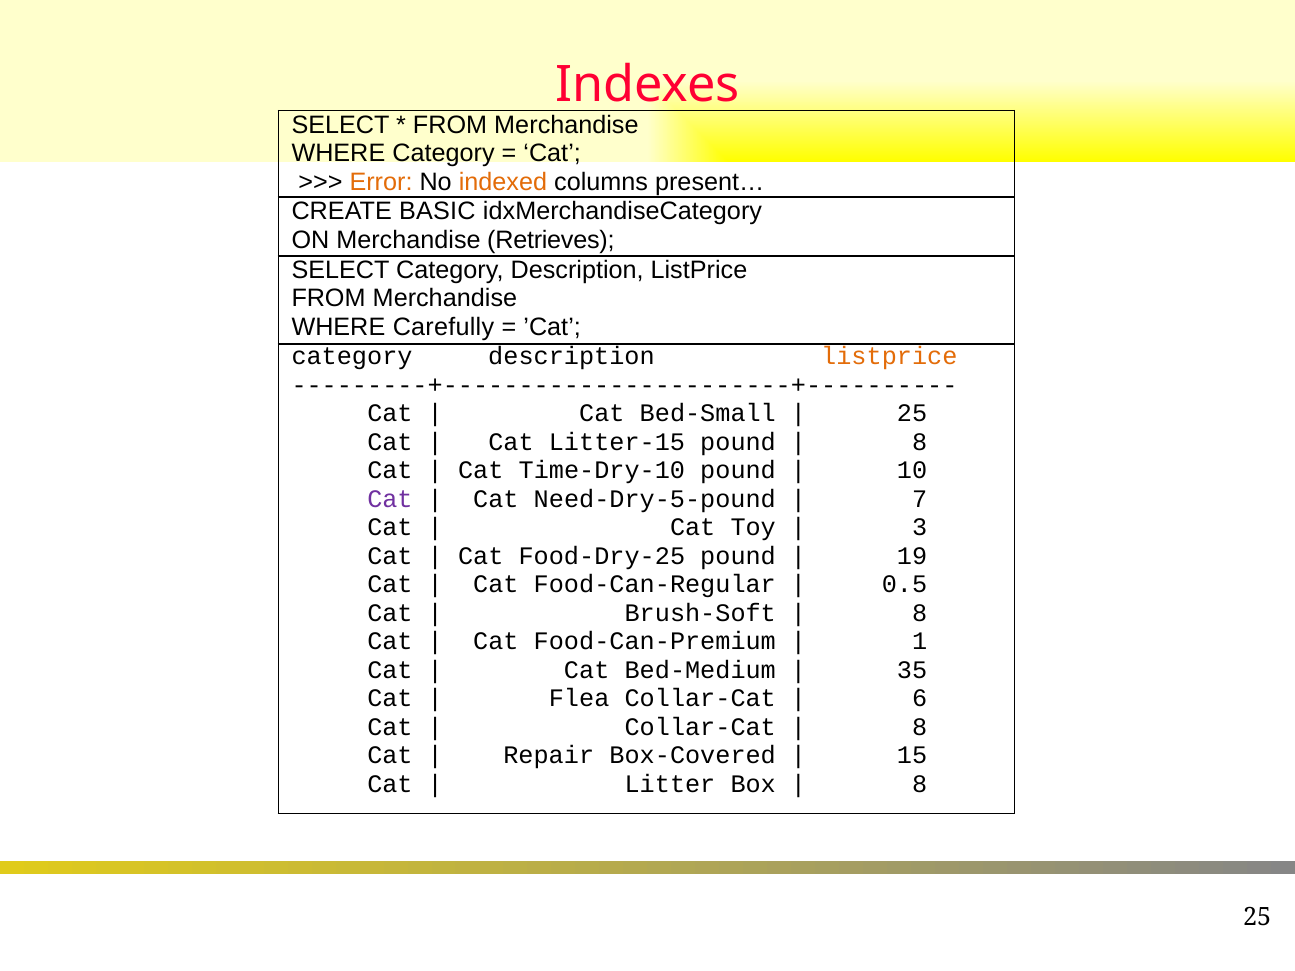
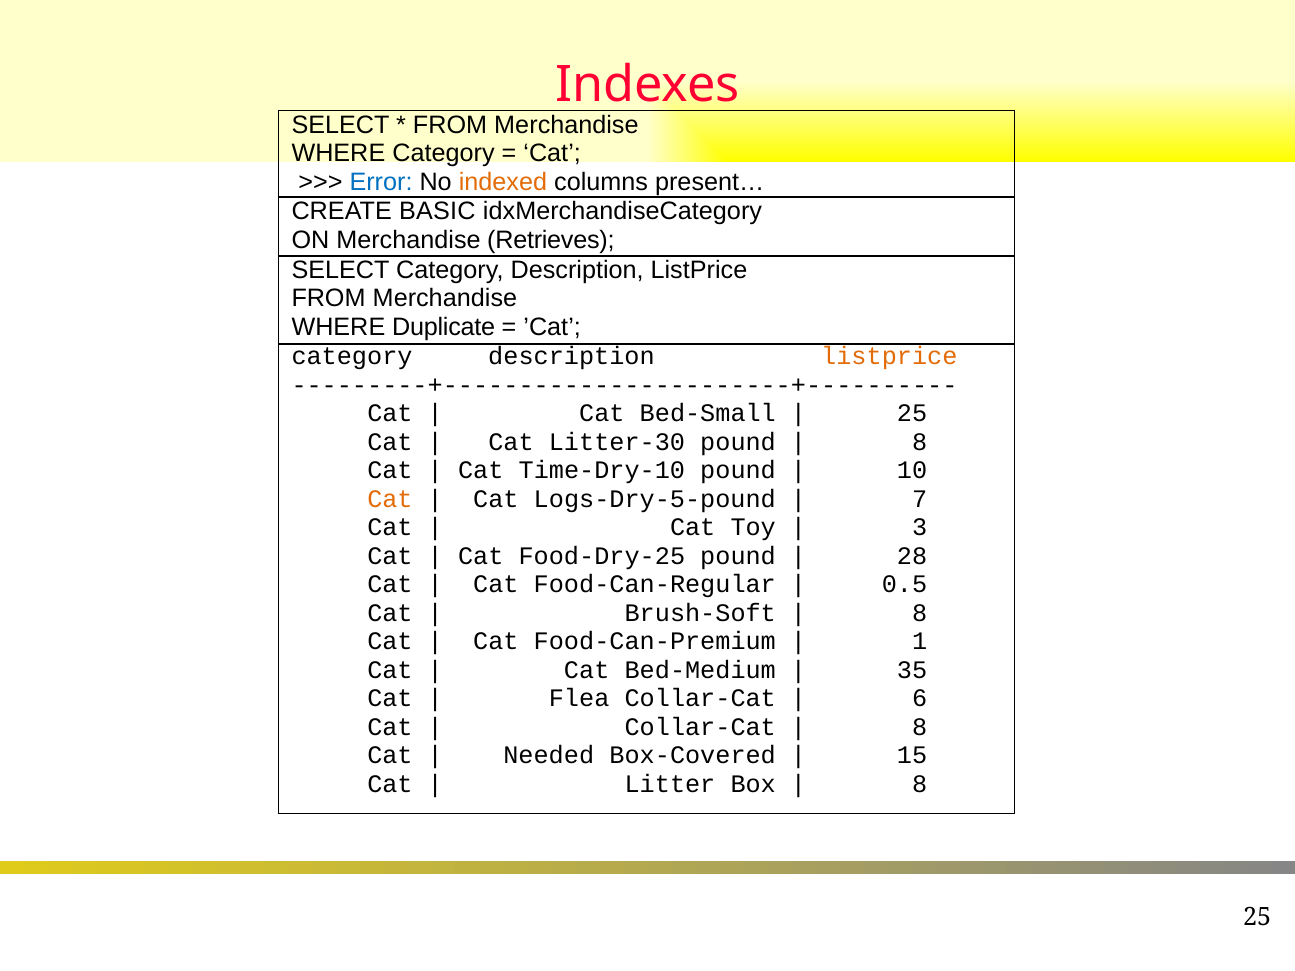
Error colour: orange -> blue (381, 182)
Carefully: Carefully -> Duplicate (444, 327)
Litter-15: Litter-15 -> Litter-30 (617, 442)
Cat colour: purple -> orange (390, 499)
Need-Dry-5-pound: Need-Dry-5-pound -> Logs-Dry-5-pound (655, 499)
19: 19 -> 28 (912, 556)
Repair: Repair -> Needed (549, 756)
